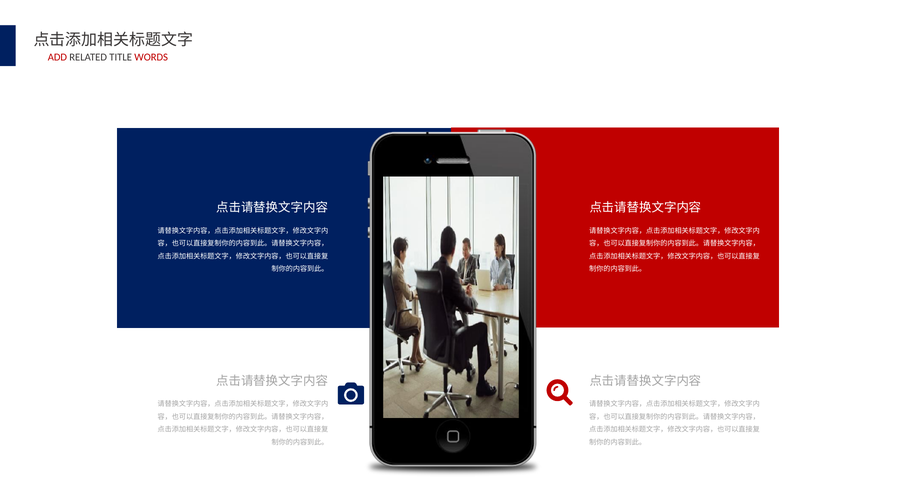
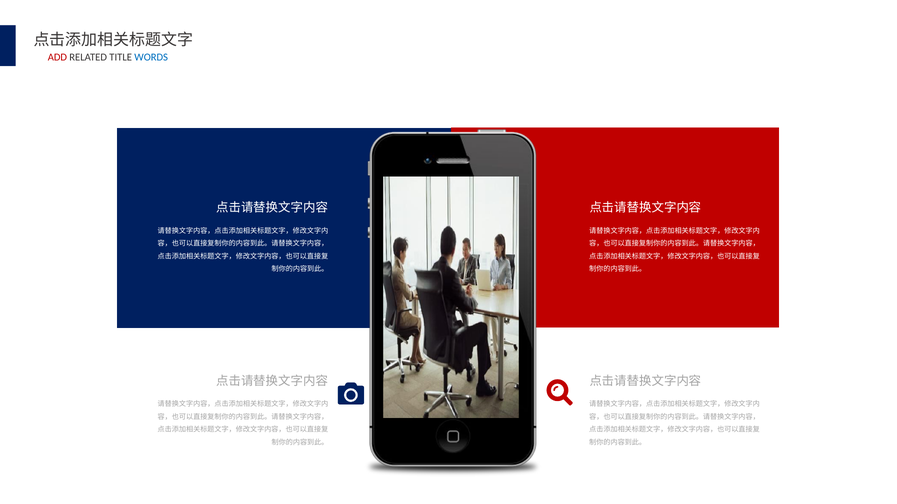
WORDS colour: red -> blue (151, 57)
